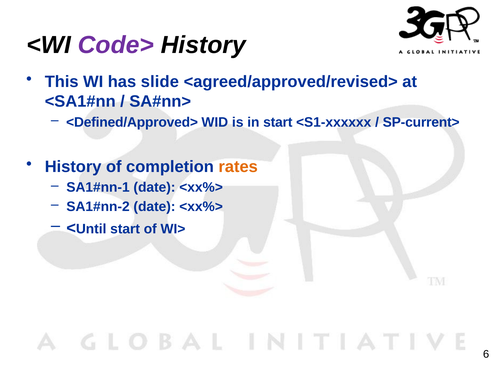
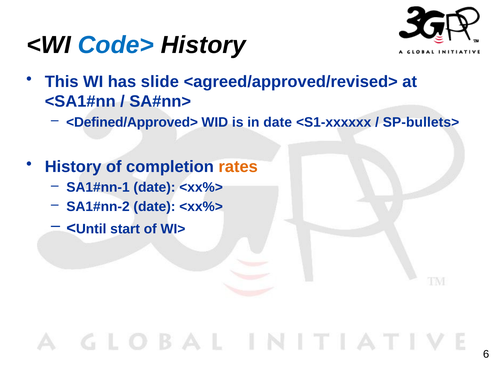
Code> colour: purple -> blue (116, 45)
in start: start -> date (278, 122)
SP-current>: SP-current> -> SP-bullets> (421, 122)
